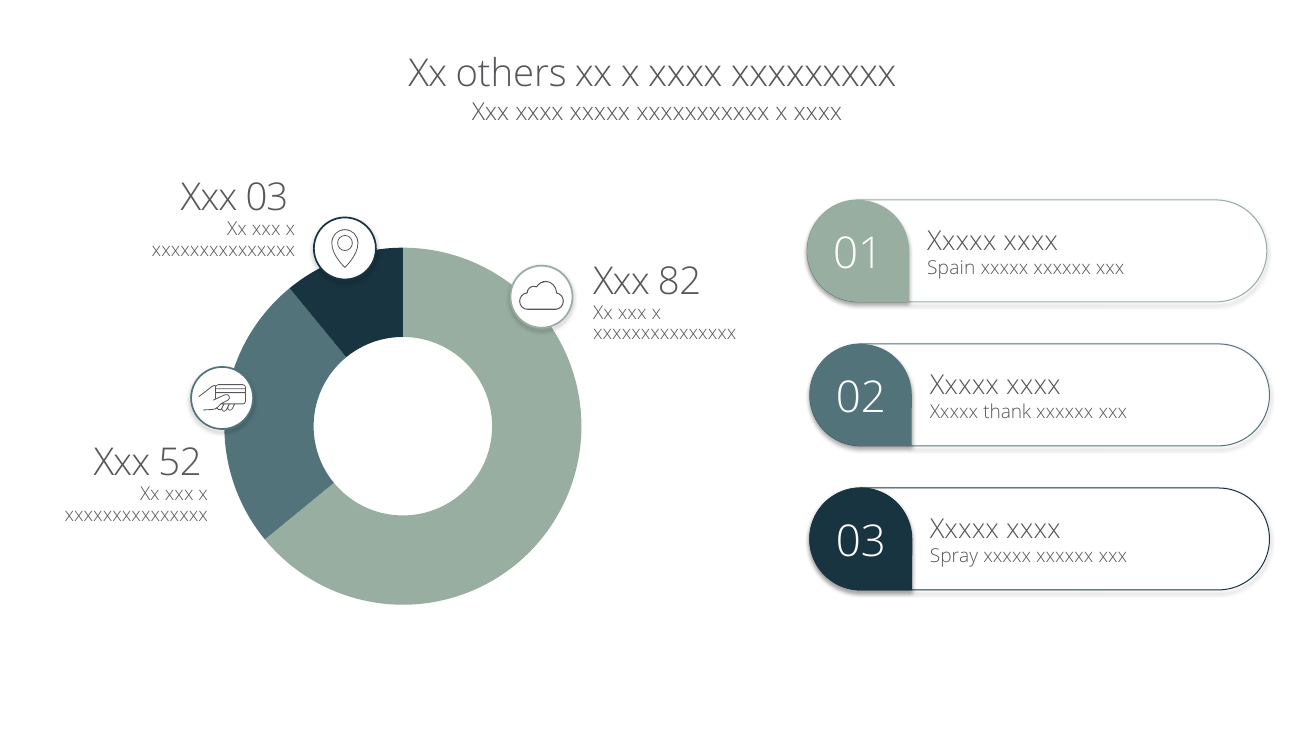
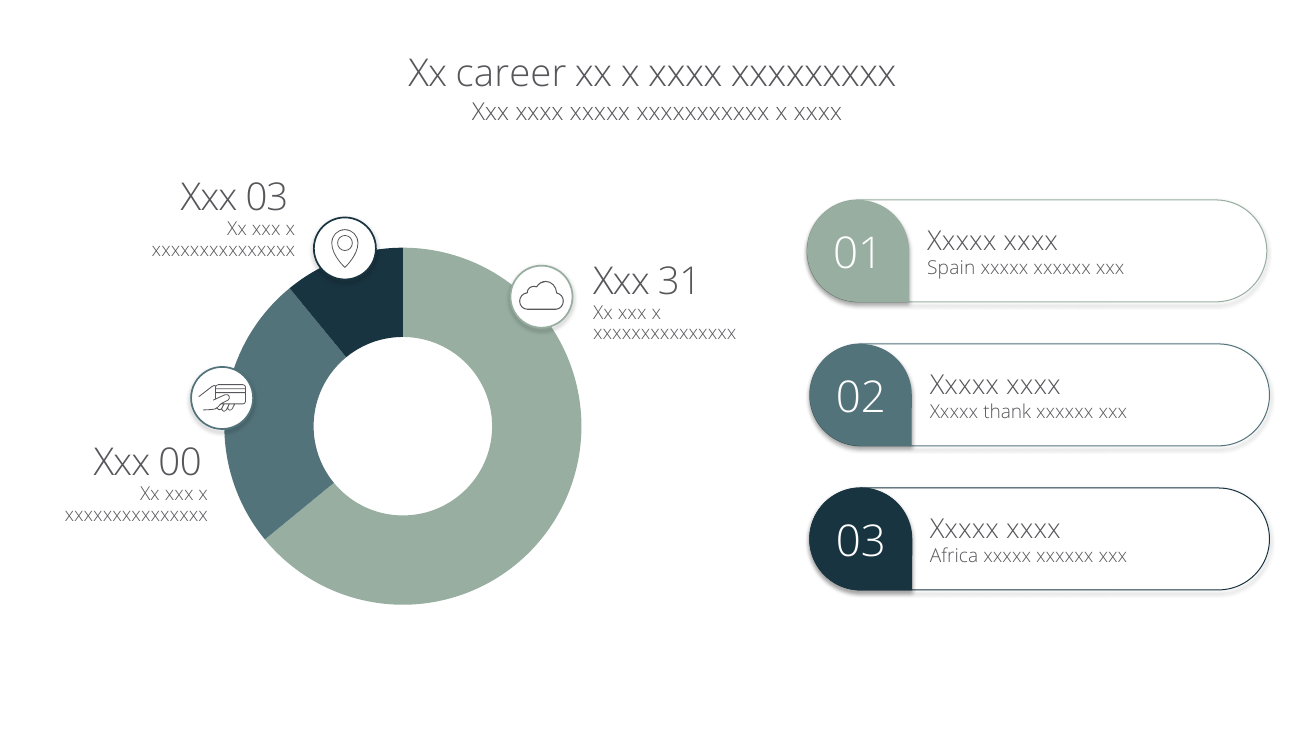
others: others -> career (511, 73)
82: 82 -> 31 (680, 282)
52: 52 -> 00 (180, 463)
Spray: Spray -> Africa (954, 557)
